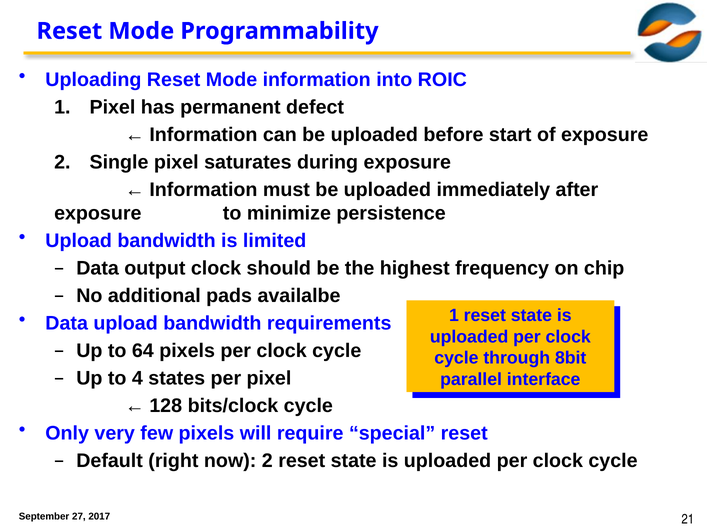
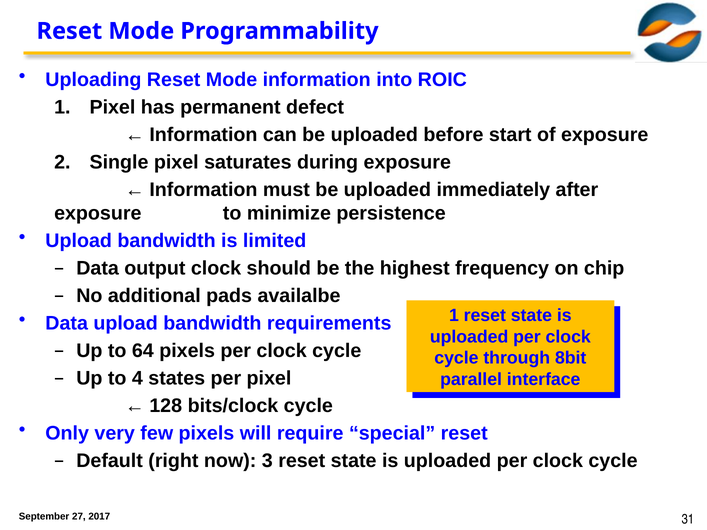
now 2: 2 -> 3 (267, 461)
21: 21 -> 31 (688, 519)
